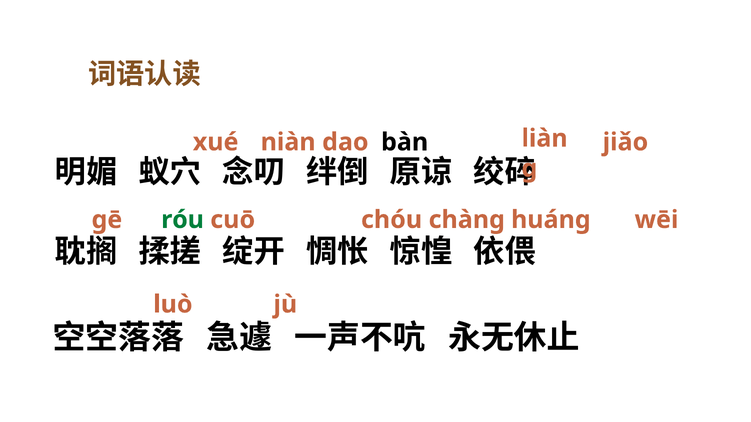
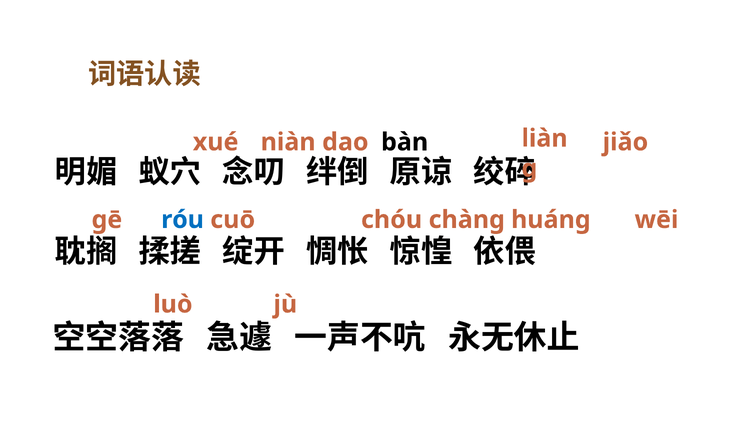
róu colour: green -> blue (183, 220)
